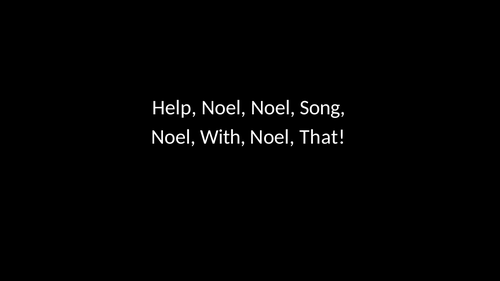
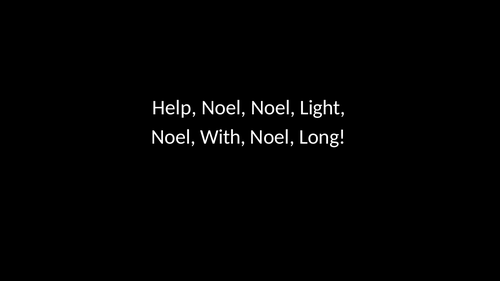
Song: Song -> Light (323, 108)
That: That -> Long (323, 137)
